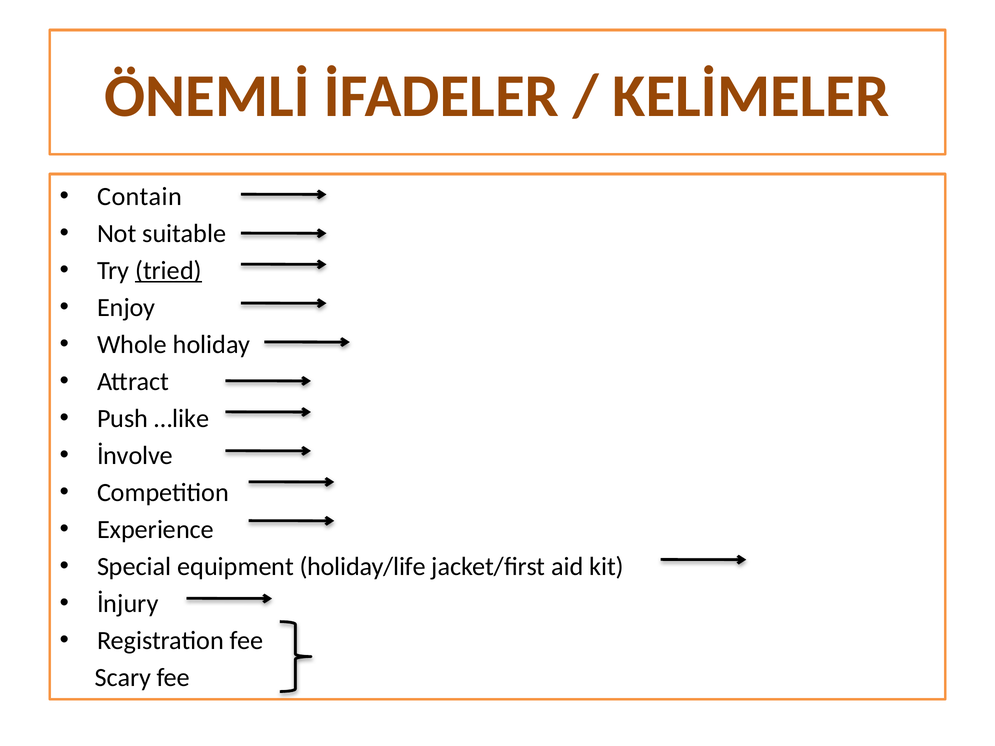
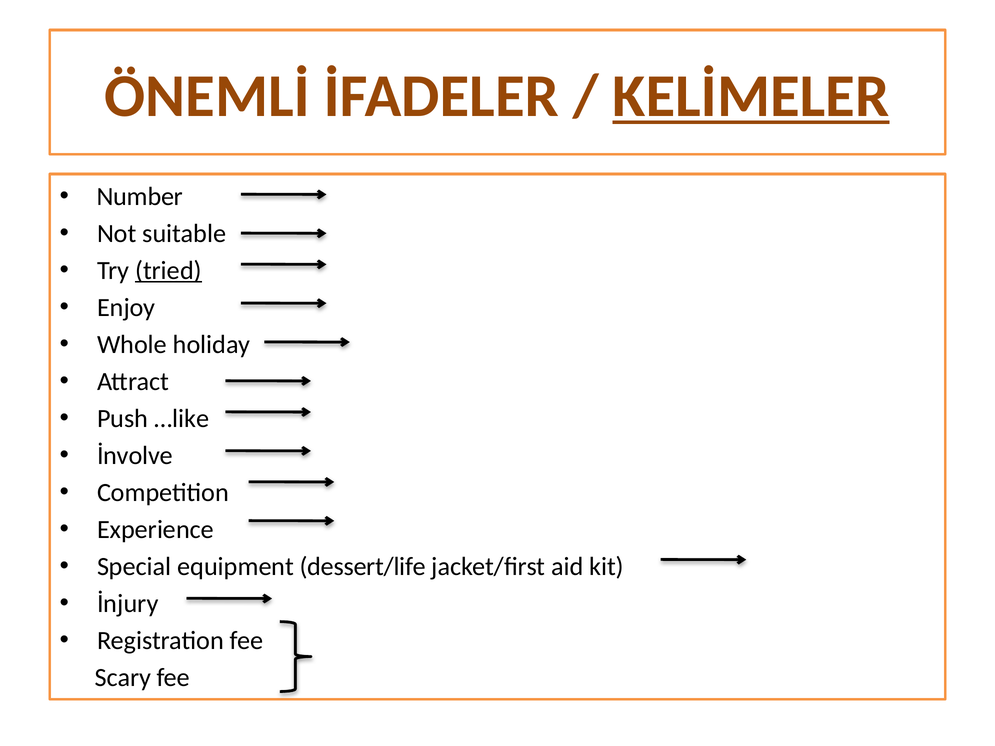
KELİMELER underline: none -> present (751, 96)
Contain: Contain -> Number (140, 197)
holiday/life: holiday/life -> dessert/life (363, 567)
